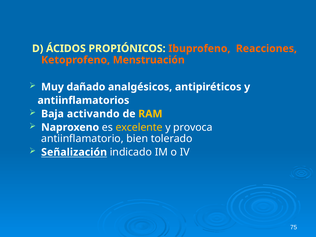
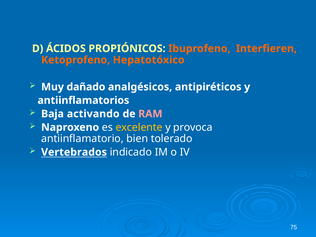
Reacciones: Reacciones -> Interfieren (266, 49)
Menstruación: Menstruación -> Hepatotóxico (149, 60)
RAM colour: yellow -> pink (150, 114)
Señalización: Señalización -> Vertebrados (74, 152)
